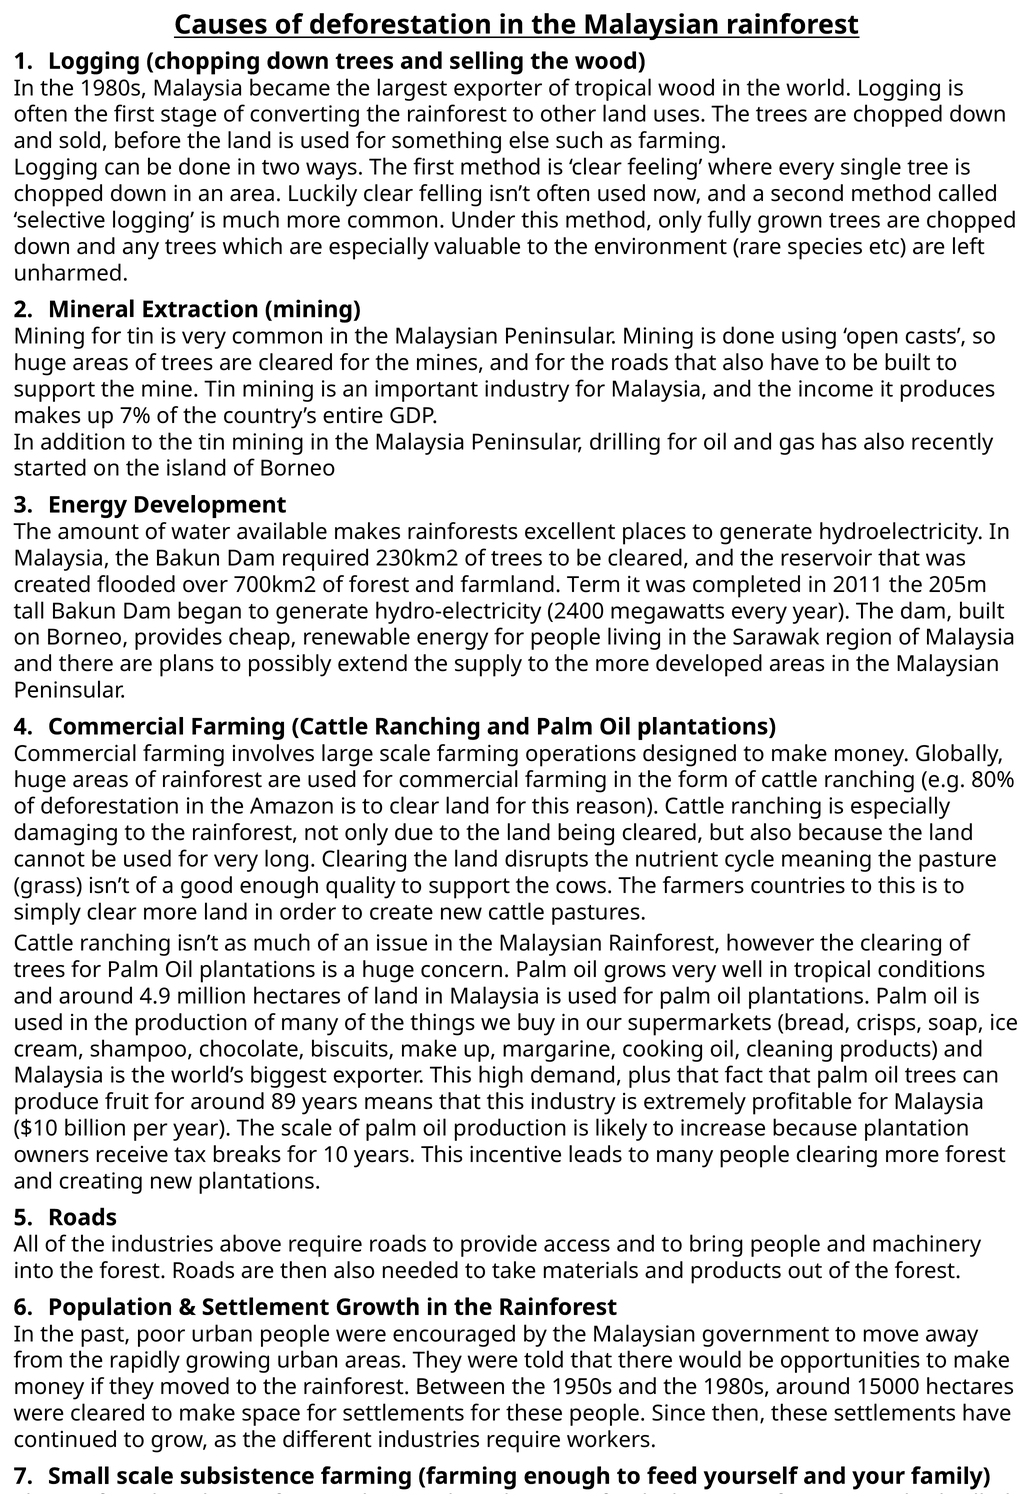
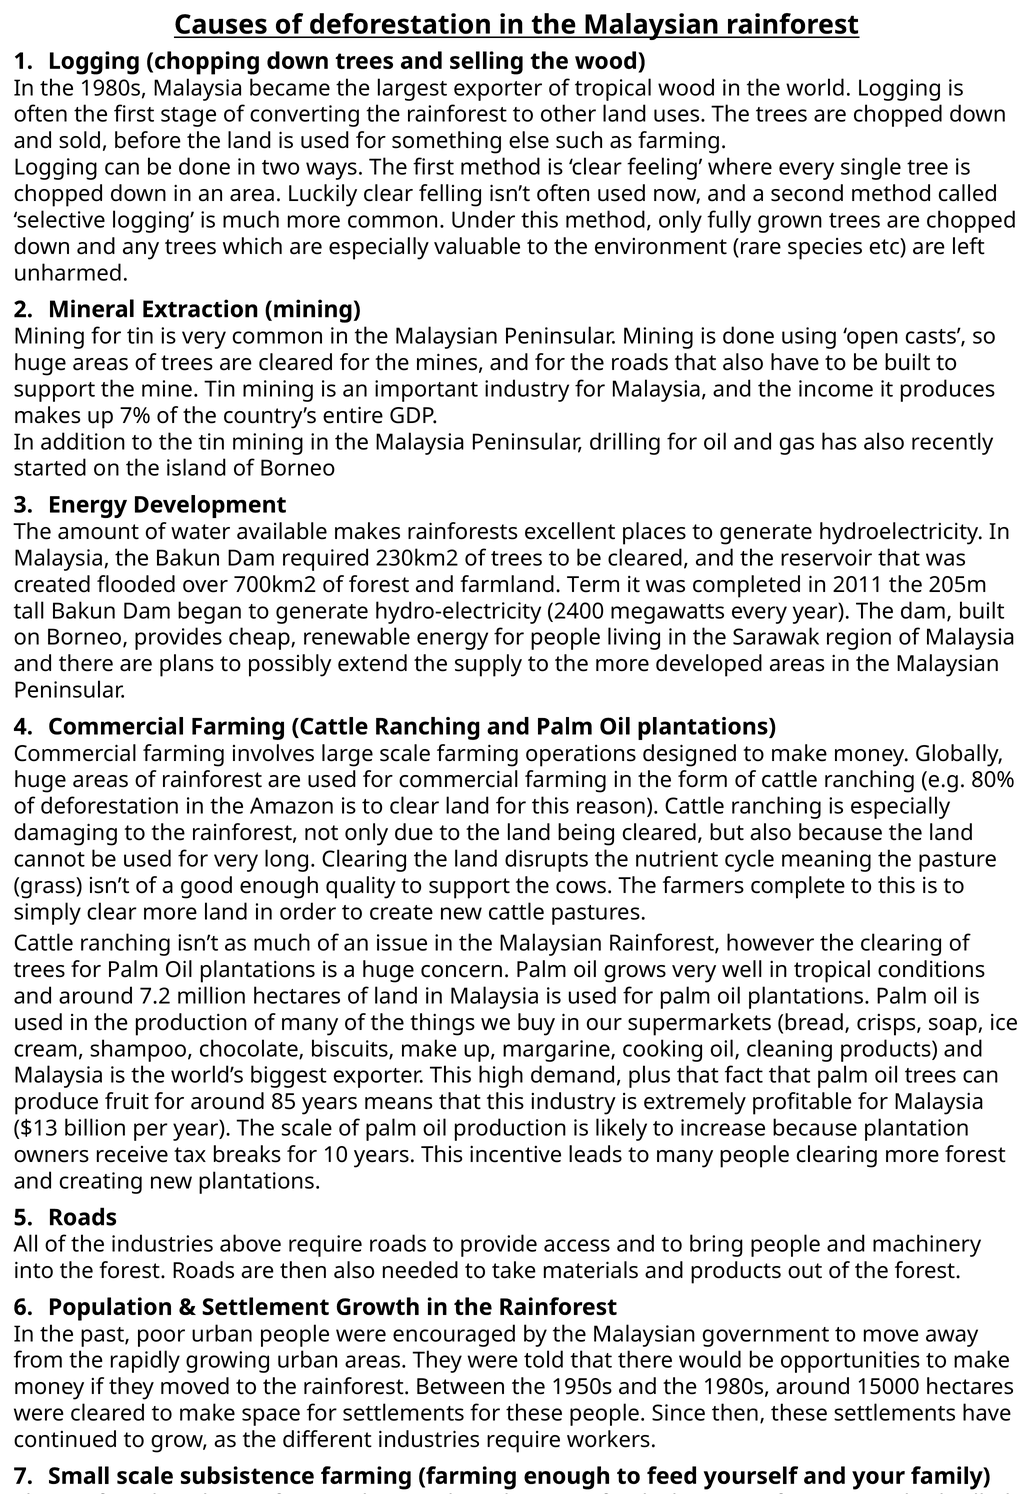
countries: countries -> complete (798, 886)
4.9: 4.9 -> 7.2 (155, 996)
89: 89 -> 85 (284, 1102)
$10: $10 -> $13 (36, 1128)
